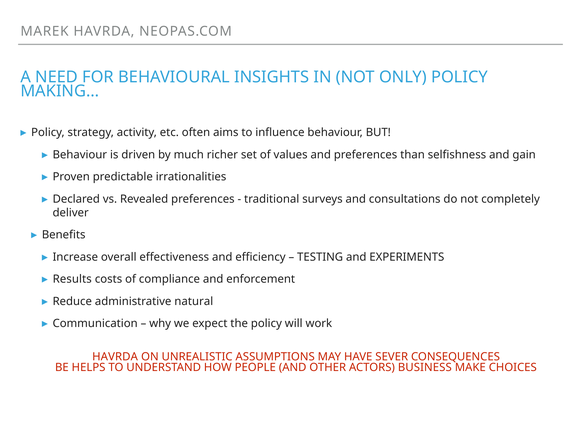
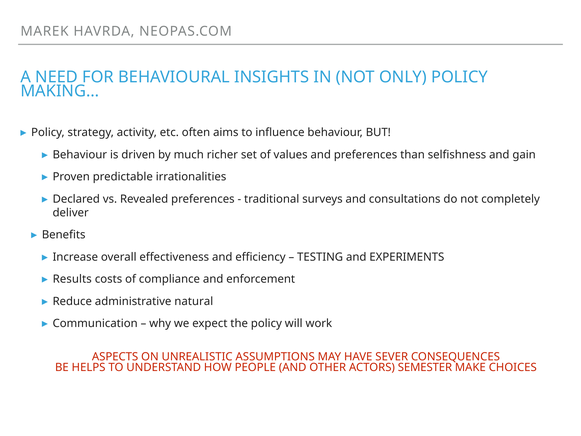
HAVRDA: HAVRDA -> ASPECTS (115, 356)
BUSINESS: BUSINESS -> SEMESTER (425, 367)
